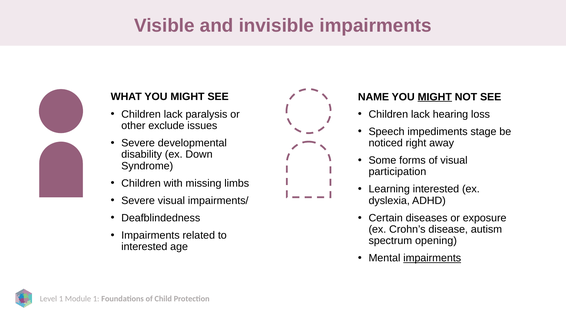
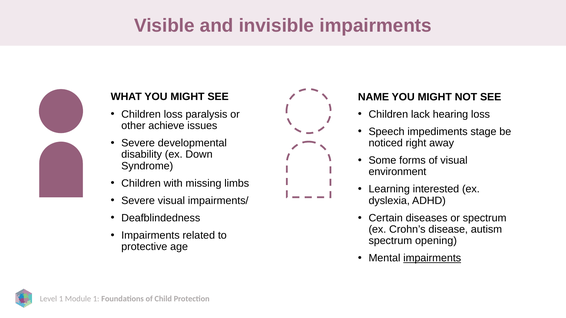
MIGHT underline: present -> none (435, 97)
lack: lack -> loss (173, 114)
exclude: exclude -> achieve (166, 126)
participation: participation -> environment (397, 172)
or exposure: exposure -> spectrum (485, 218)
interested: interested -> protective (144, 247)
